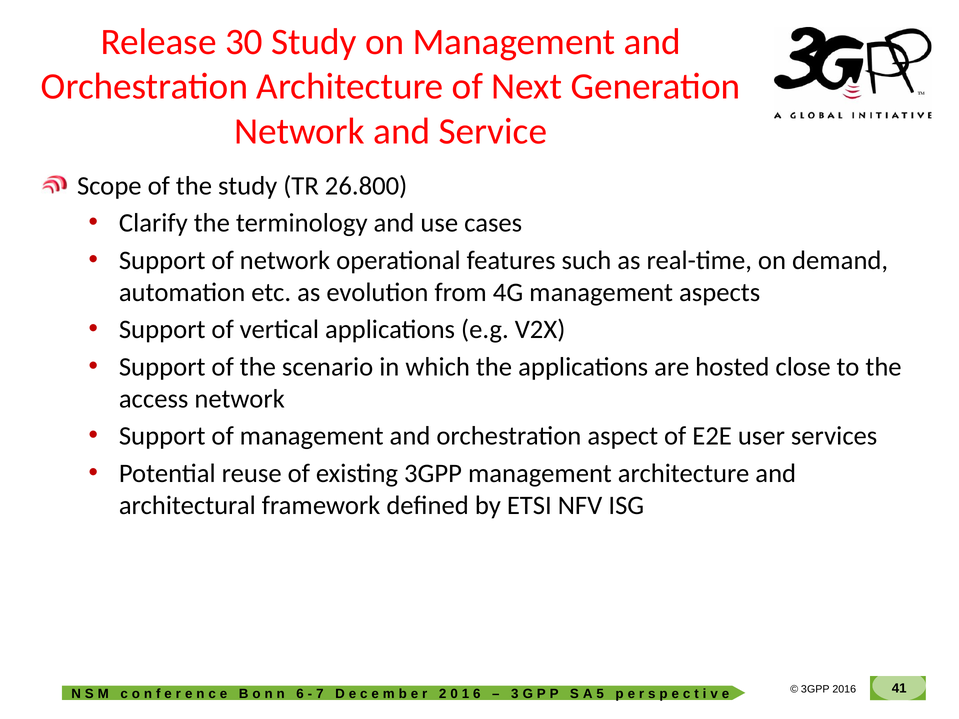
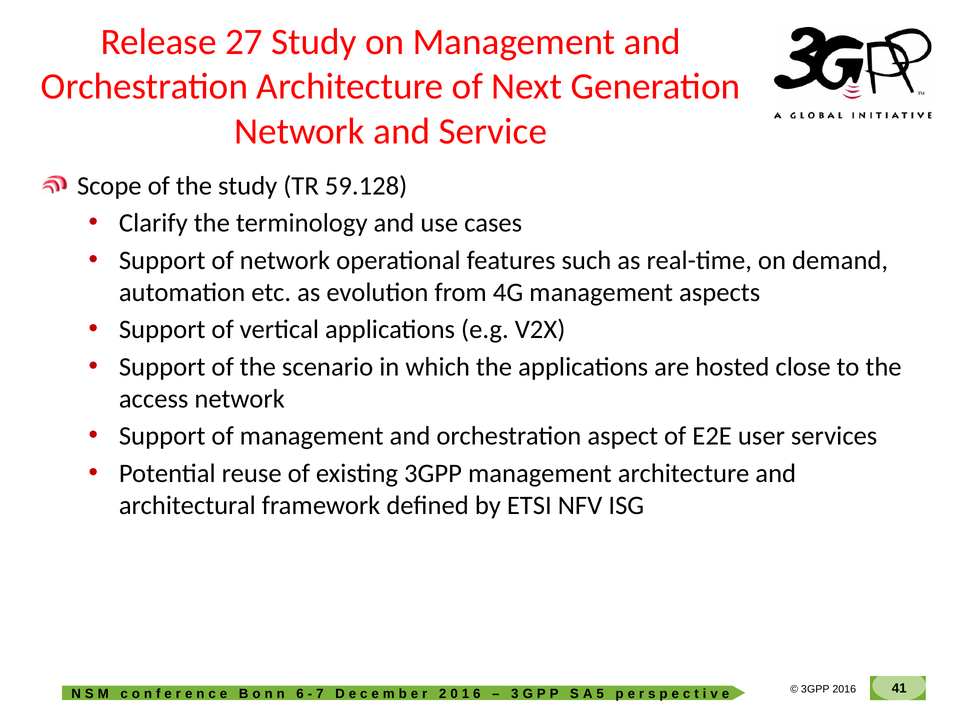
30: 30 -> 27 (244, 42)
26.800: 26.800 -> 59.128 (366, 186)
